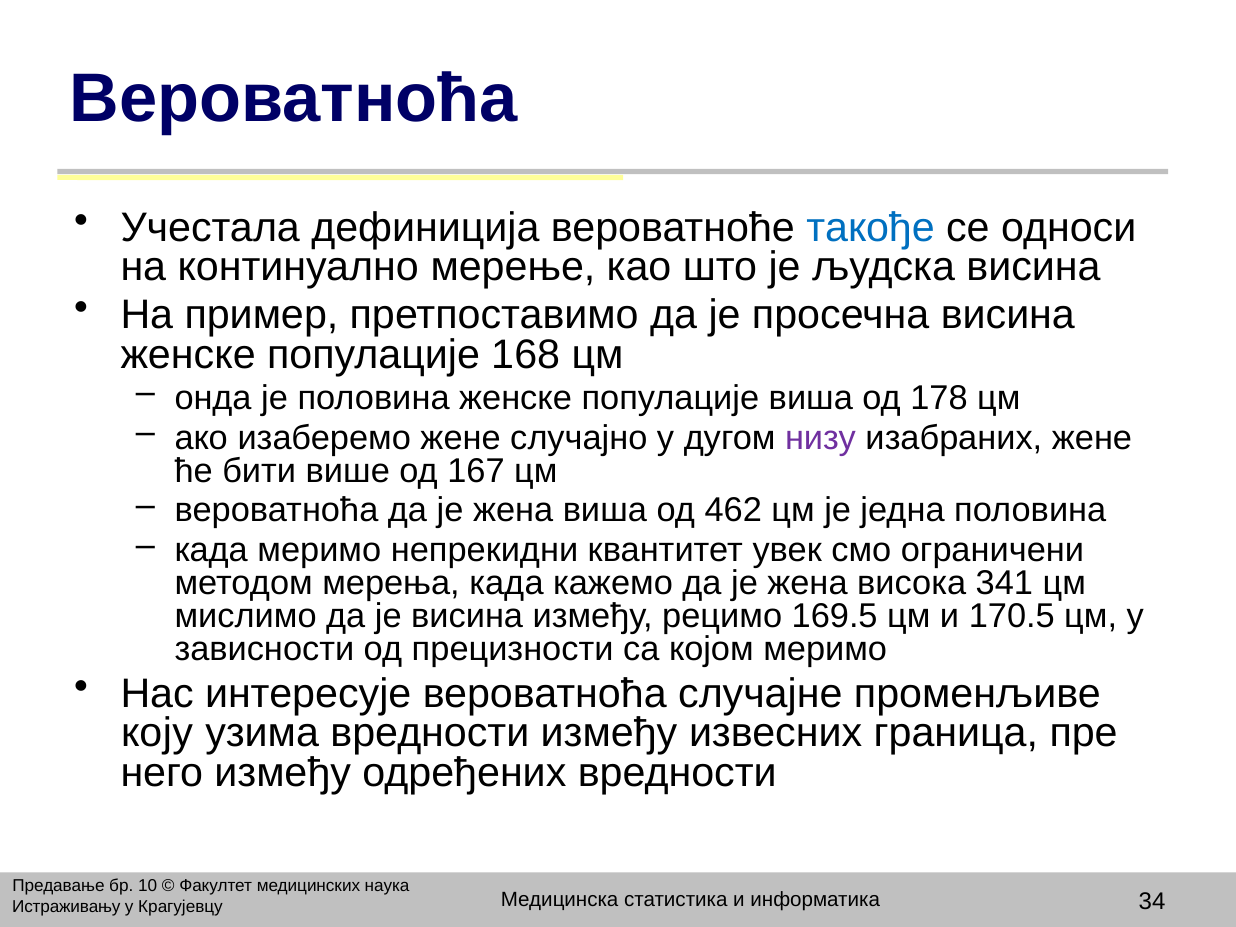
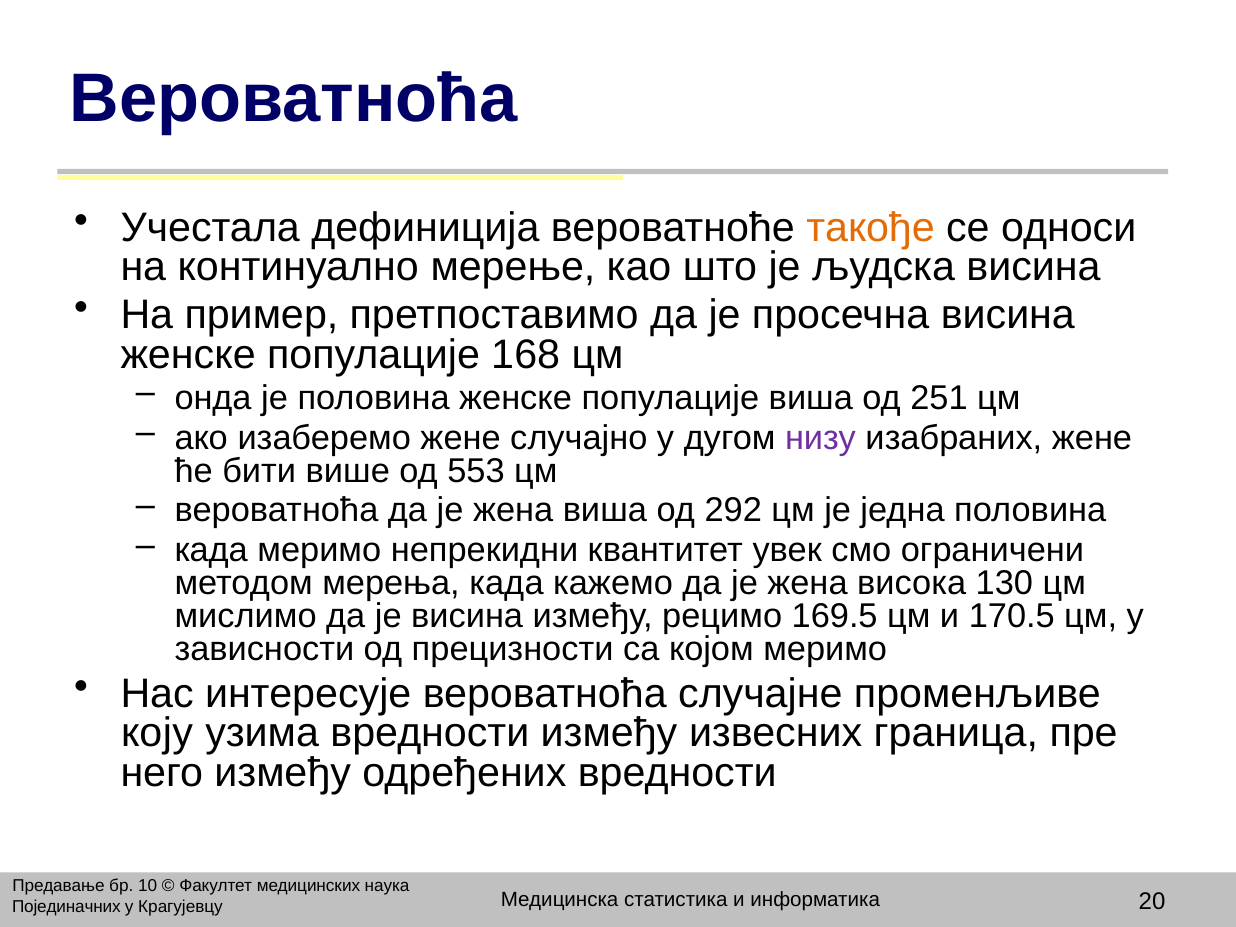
такође colour: blue -> orange (871, 228)
178: 178 -> 251 (939, 398)
167: 167 -> 553 (476, 471)
462: 462 -> 292 (733, 511)
341: 341 -> 130 (1004, 583)
34: 34 -> 20 (1152, 902)
Истраживању: Истраживању -> Појединачних (66, 907)
